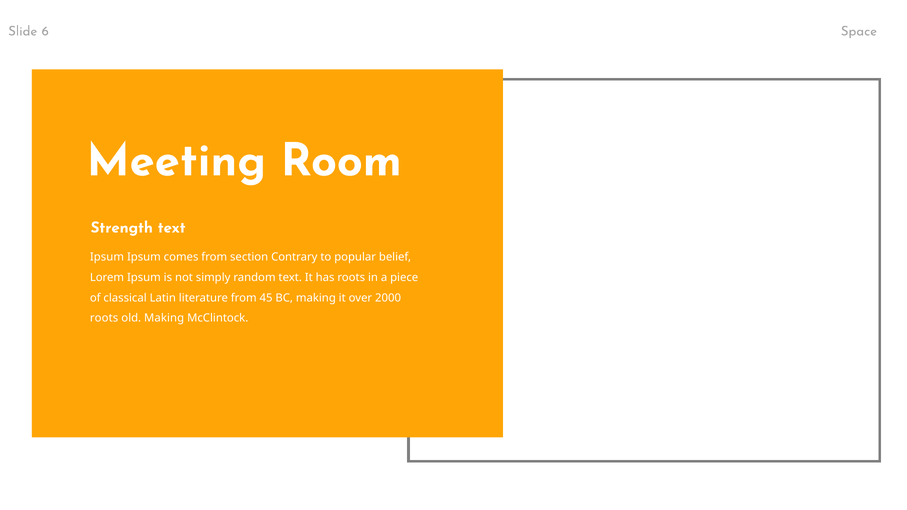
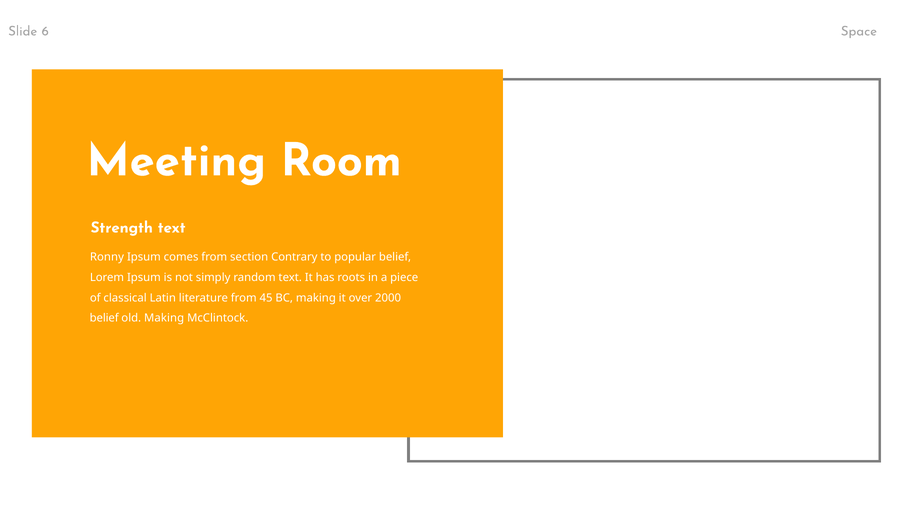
Ipsum: Ipsum -> Ronny (107, 257)
roots: roots -> belief (104, 318)
